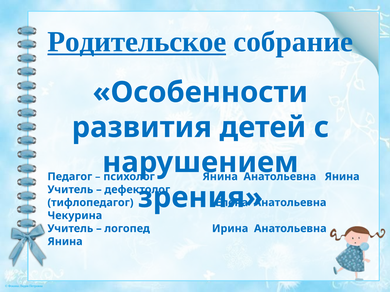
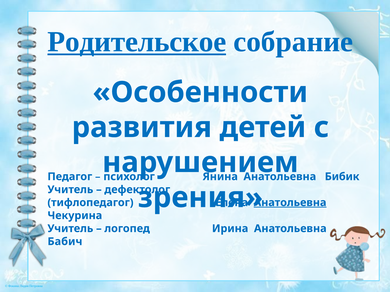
Янина: Янина -> Бибик (342, 177)
Анатольевна underline: none -> present (290, 203)
Янина: Янина -> Бабич (65, 242)
